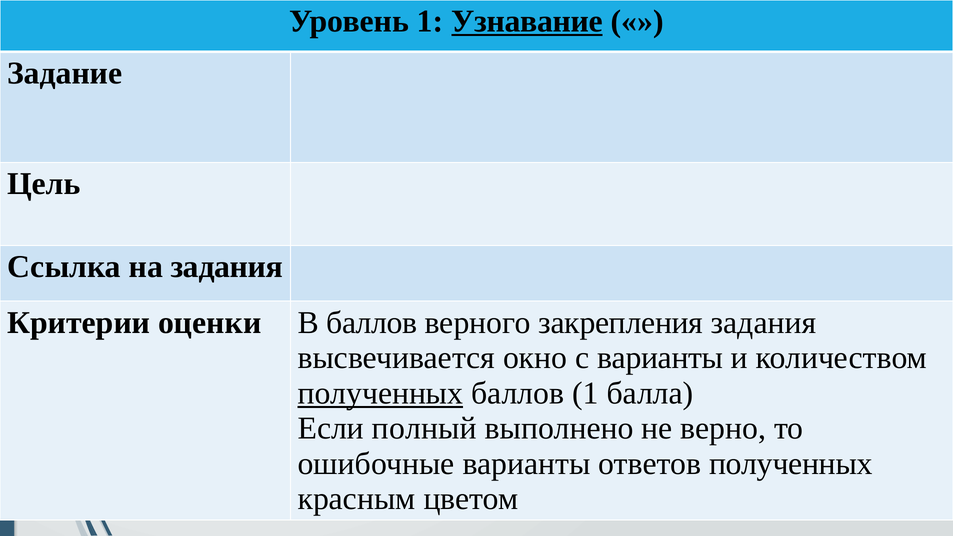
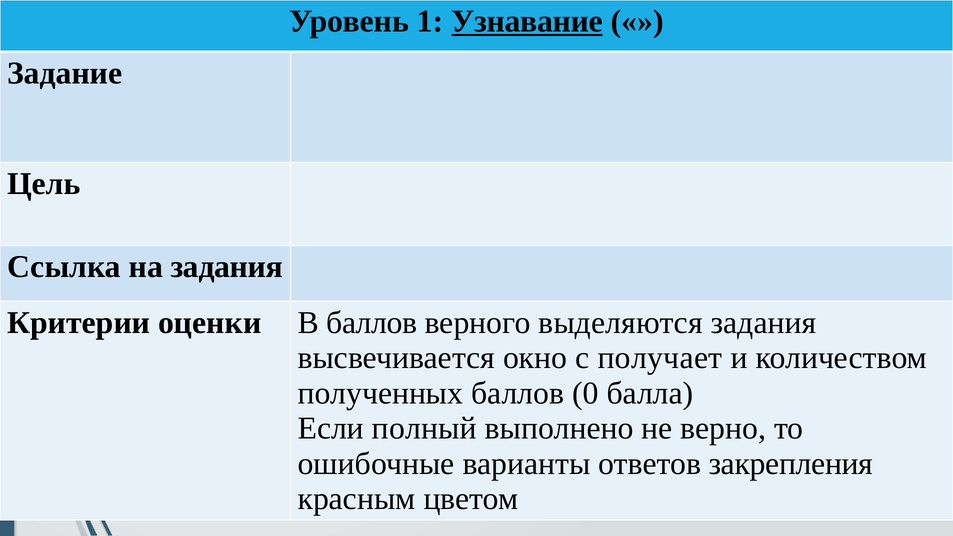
закрепления: закрепления -> выделяются (621, 323)
с варианты: варианты -> получает (660, 358)
полученных underline: present -> none (380, 393)
баллов 1: 1 -> 0 (585, 393)
ответов полученных: полученных -> закрепления (791, 464)
